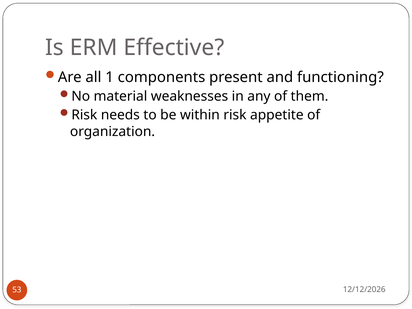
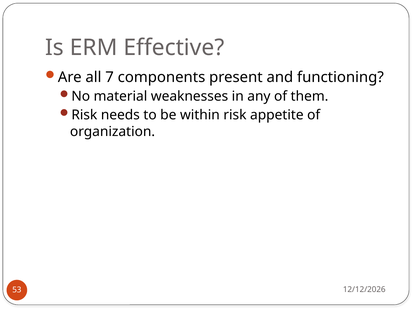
1: 1 -> 7 (110, 77)
